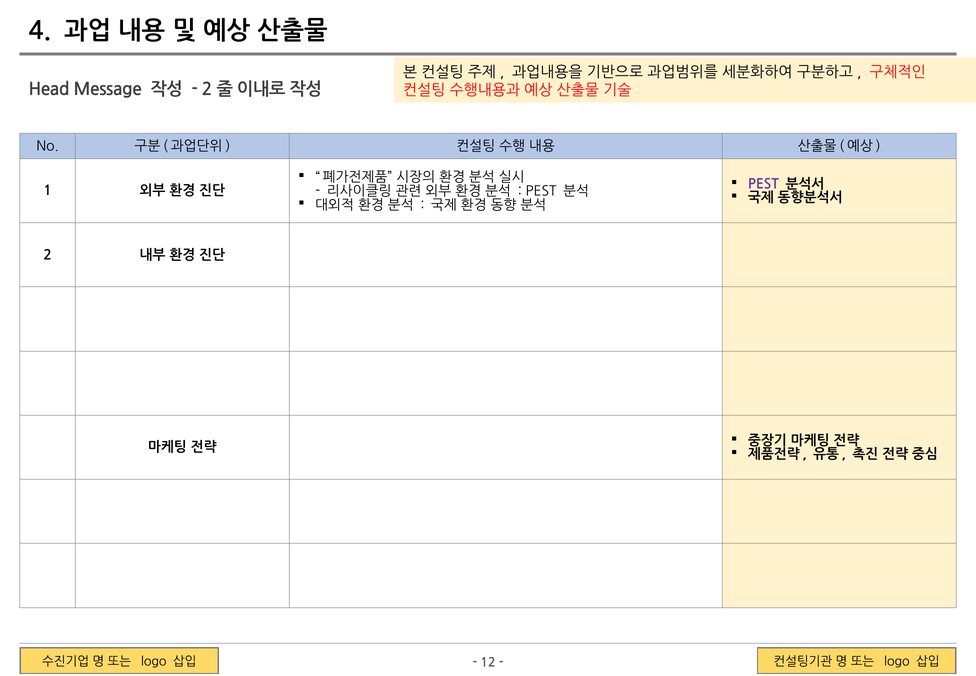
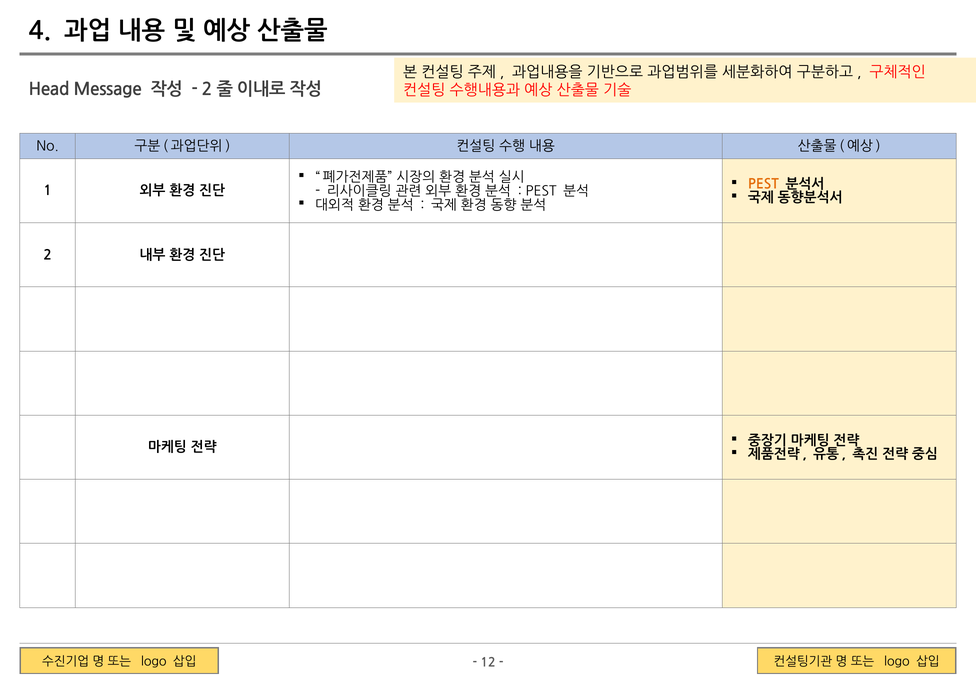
PEST colour: purple -> orange (763, 184)
